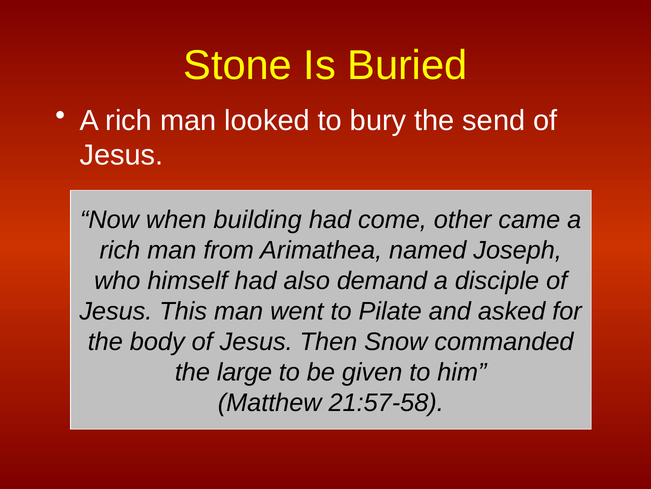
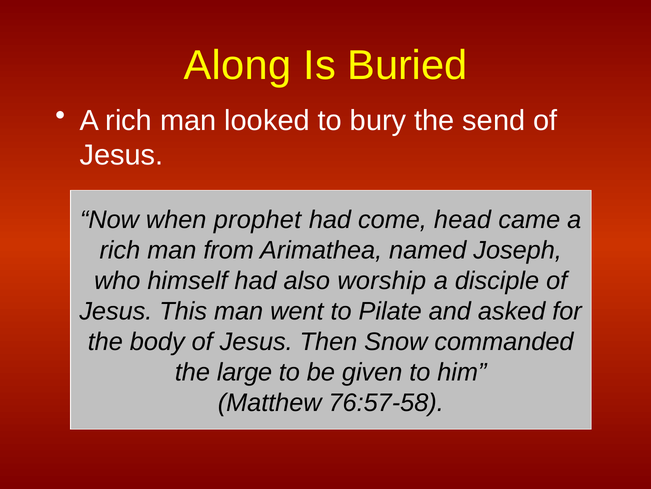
Stone: Stone -> Along (238, 65)
building: building -> prophet (258, 220)
other: other -> head (462, 220)
demand: demand -> worship (382, 281)
21:57-58: 21:57-58 -> 76:57-58 (386, 402)
